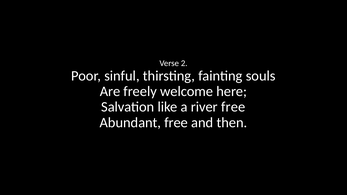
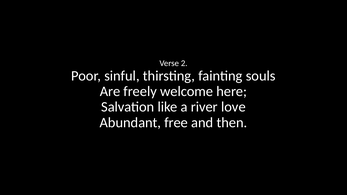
river free: free -> love (233, 107)
